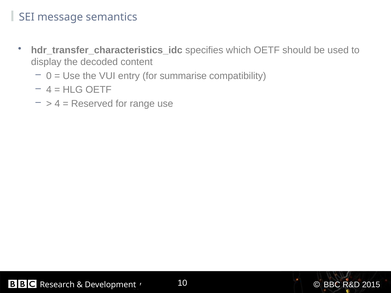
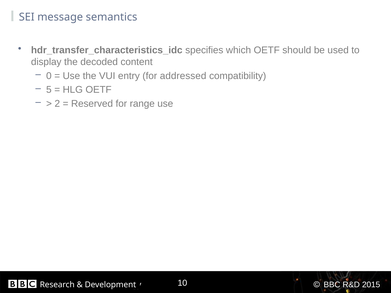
summarise: summarise -> addressed (183, 76)
4: 4 -> 5 (49, 90)
4: 4 -> 2 (57, 104)
